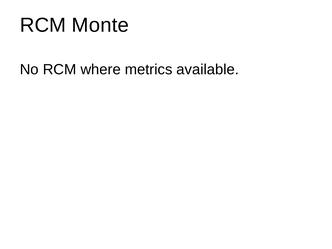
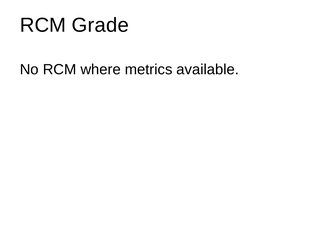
Monte: Monte -> Grade (100, 25)
